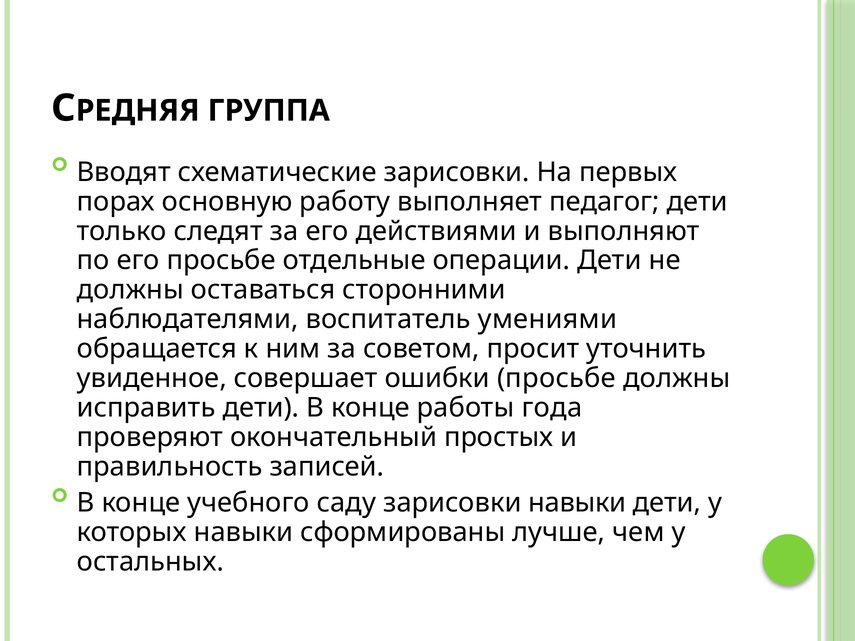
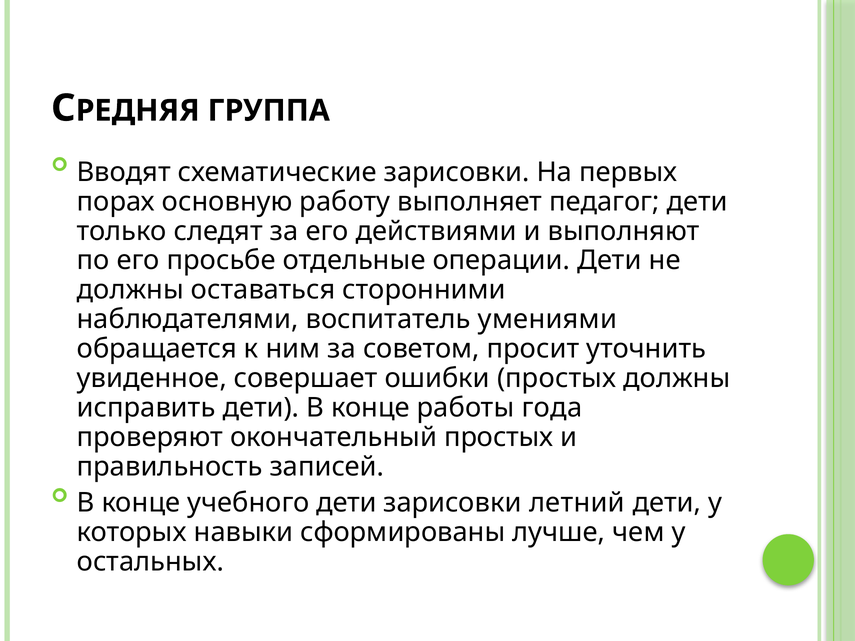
ошибки просьбе: просьбе -> простых (557, 379)
учебного саду: саду -> дети (347, 503)
зарисовки навыки: навыки -> летний (577, 503)
